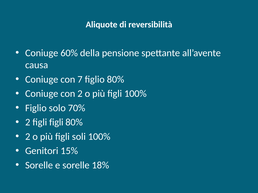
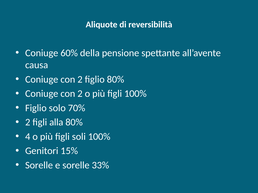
7: 7 -> 2 (80, 80)
figli figli: figli -> alla (56, 123)
2: 2 -> 4 (28, 137)
18%: 18% -> 33% (100, 166)
